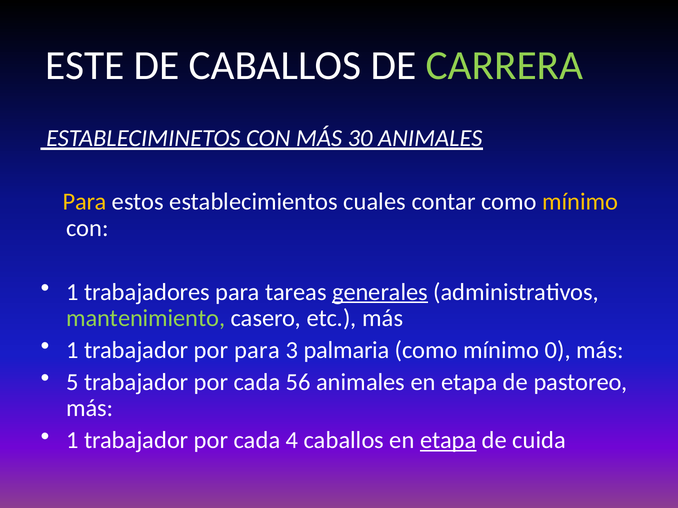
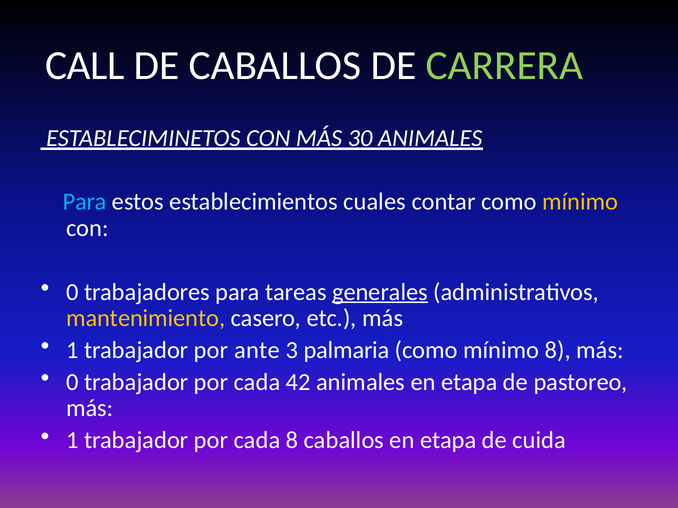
ESTE: ESTE -> CALL (85, 66)
Para colour: yellow -> light blue (85, 202)
1: 1 -> 0 (72, 292)
mantenimiento colour: light green -> yellow (146, 319)
por para: para -> ante (257, 351)
mínimo 0: 0 -> 8 (558, 351)
5: 5 -> 0 (72, 382)
56: 56 -> 42 (298, 382)
cada 4: 4 -> 8 (292, 441)
etapa underline: present -> none (448, 441)
